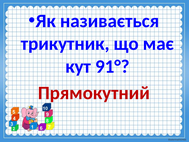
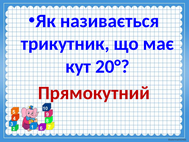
91°: 91° -> 20° (112, 66)
